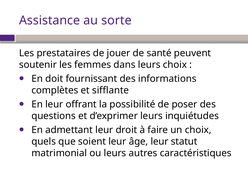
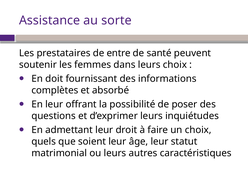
jouer: jouer -> entre (119, 53)
sifflante: sifflante -> absorbé (111, 90)
